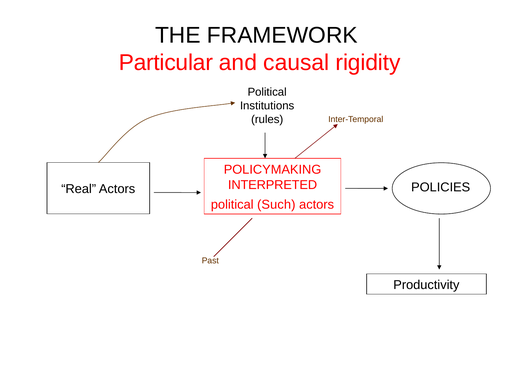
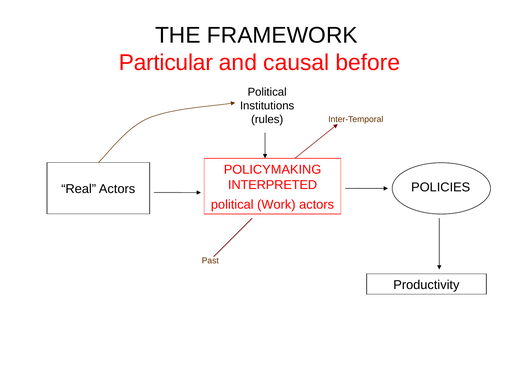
rigidity: rigidity -> before (368, 63)
Such: Such -> Work (276, 205)
